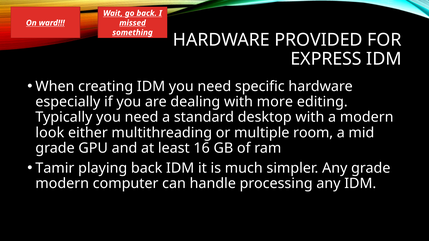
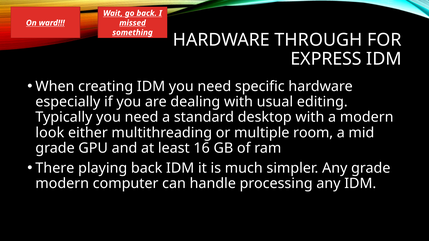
PROVIDED: PROVIDED -> THROUGH (319, 40)
more: more -> usual (275, 102)
Tamir: Tamir -> There (55, 168)
